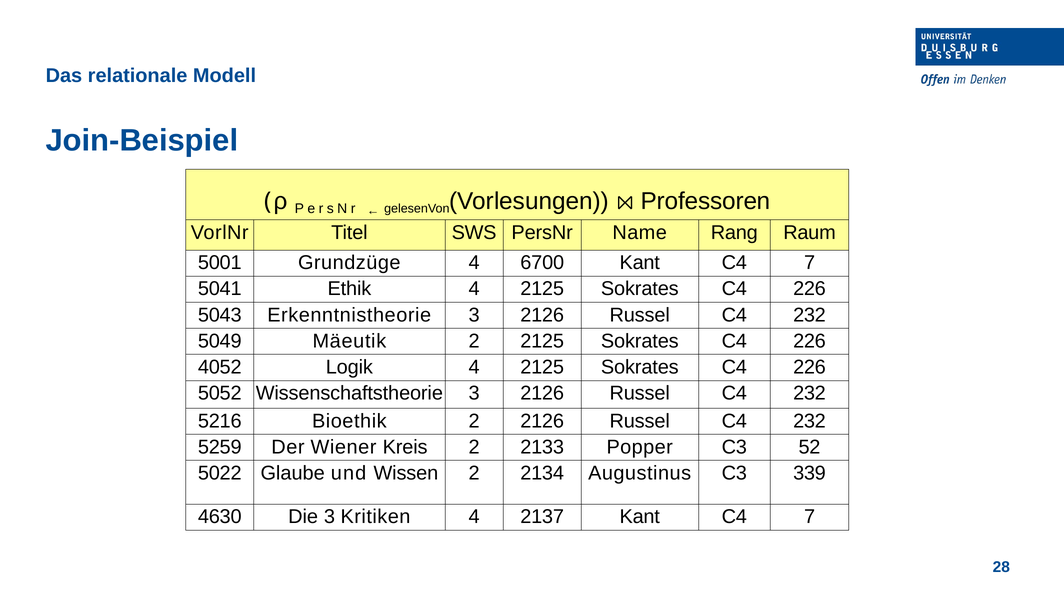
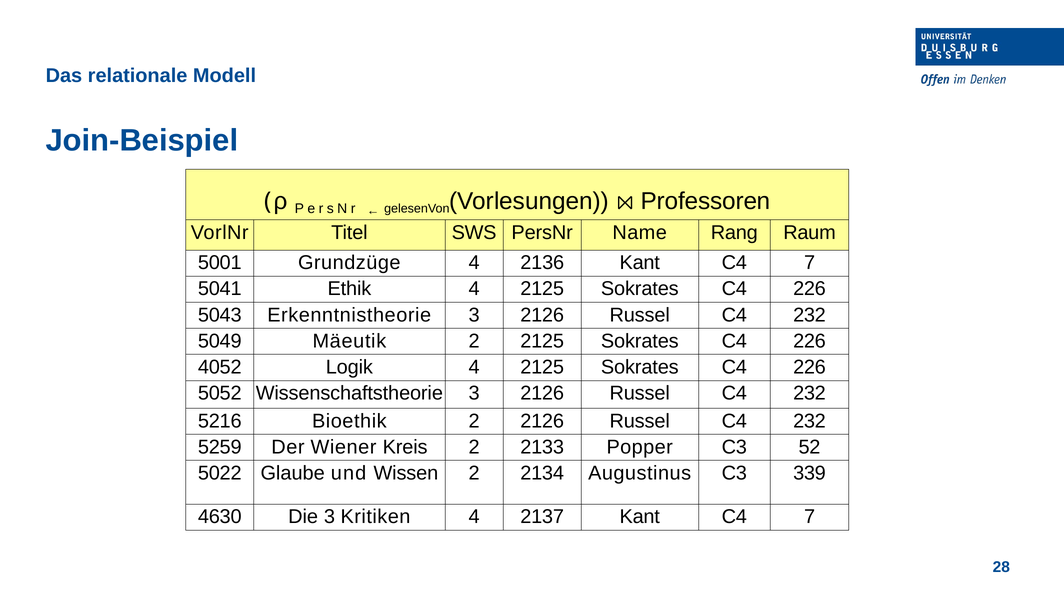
6700: 6700 -> 2136 (542, 263)
